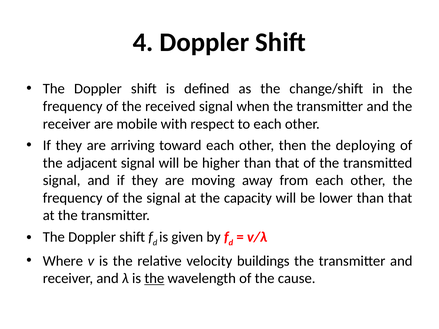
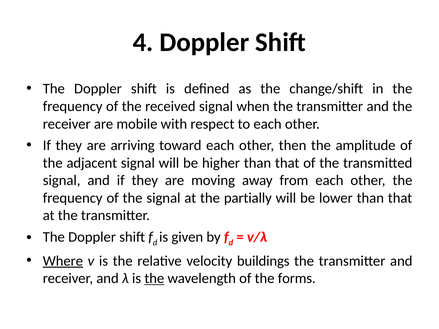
deploying: deploying -> amplitude (366, 145)
capacity: capacity -> partially (248, 198)
Where underline: none -> present (63, 261)
cause: cause -> forms (297, 279)
